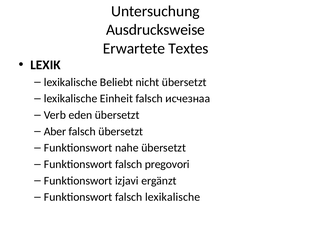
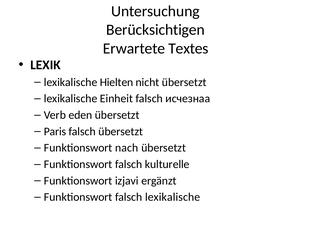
Ausdrucksweise: Ausdrucksweise -> Berücksichtigen (156, 30)
Beliebt: Beliebt -> Hielten (117, 82)
Aber: Aber -> Paris (55, 132)
nahe: nahe -> nach (127, 148)
pregovori: pregovori -> kulturelle (167, 164)
